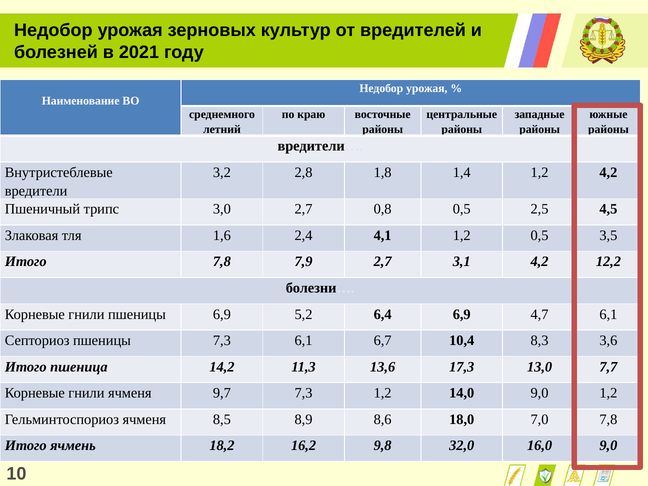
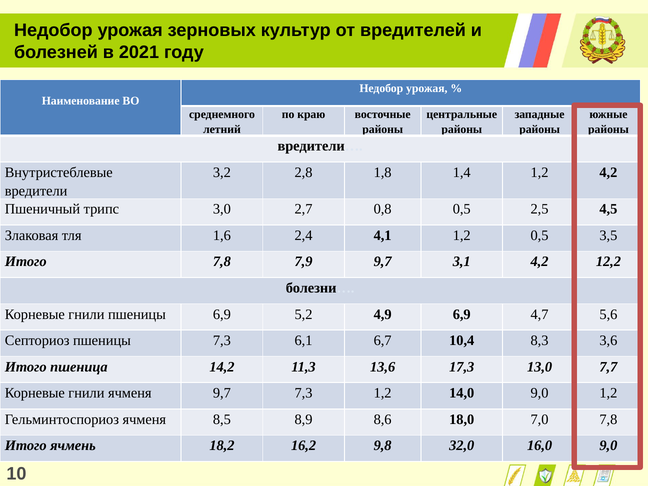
7,9 2,7: 2,7 -> 9,7 (383, 262)
6,4: 6,4 -> 4,9 (383, 314)
4,7 6,1: 6,1 -> 5,6 (608, 314)
